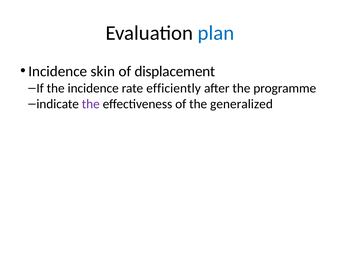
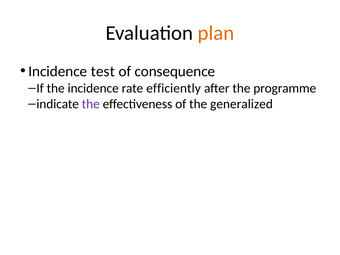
plan colour: blue -> orange (216, 33)
skin: skin -> test (103, 71)
displacement: displacement -> consequence (175, 71)
